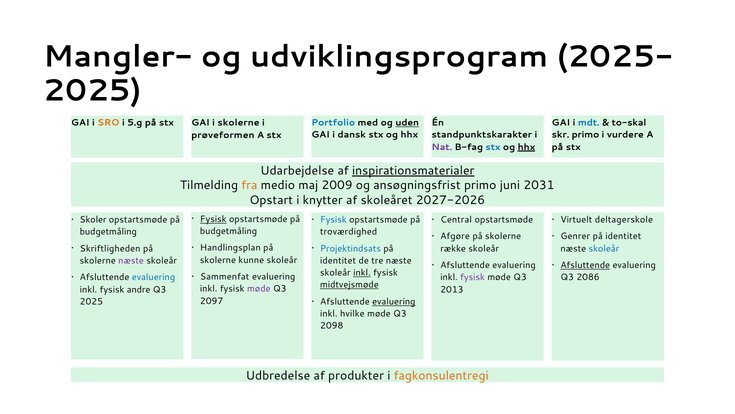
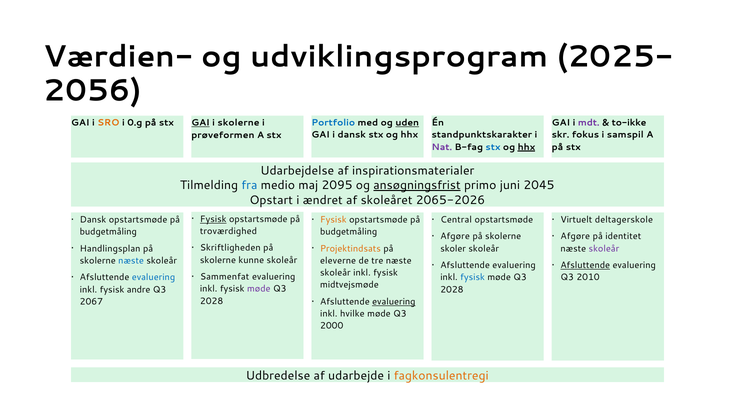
Mangler-: Mangler- -> Værdien- (118, 56)
2025: 2025 -> 2056 (93, 91)
mdt colour: blue -> purple (589, 123)
to-skal: to-skal -> to-ikke (629, 123)
5.g: 5.g -> 0.g (135, 123)
GAI underline: none -> present (200, 123)
skr primo: primo -> fokus (585, 135)
vurdere: vurdere -> samspil (625, 135)
inspirationsmaterialer underline: present -> none (413, 170)
fra colour: orange -> blue (249, 185)
2009: 2009 -> 2095 (337, 185)
ansøgningsfrist underline: none -> present (417, 185)
2031: 2031 -> 2045 (539, 185)
knytter: knytter -> ændret (323, 200)
2027-2026: 2027-2026 -> 2065-2026 (450, 200)
Skoler: Skoler -> Dansk (93, 219)
Fysisk colour: blue -> orange (333, 219)
budgetmåling: budgetmåling -> troværdighed (228, 231)
troværdighed: troværdighed -> budgetmåling (349, 231)
Genrer: Genrer -> Afgøre (575, 236)
Handlingsplan: Handlingsplan -> Skriftligheden (230, 248)
Skriftligheden: Skriftligheden -> Handlingsplan (110, 248)
Projektindsats colour: blue -> orange (350, 248)
række: række -> skoler (453, 248)
skoleår colour: blue -> purple (604, 248)
næste colour: purple -> blue (131, 260)
identitet: identitet -> eleverne (338, 260)
inkl underline: present -> none (362, 272)
fysisk colour: purple -> blue (473, 277)
2086: 2086 -> 2010 (588, 277)
midtvejsmøde underline: present -> none (349, 285)
2013: 2013 -> 2028 (452, 289)
2097: 2097 -> 2028 (212, 301)
2025: 2025 -> 2067 (91, 301)
2098: 2098 -> 2000 (332, 325)
produkter: produkter -> udarbejde (356, 375)
